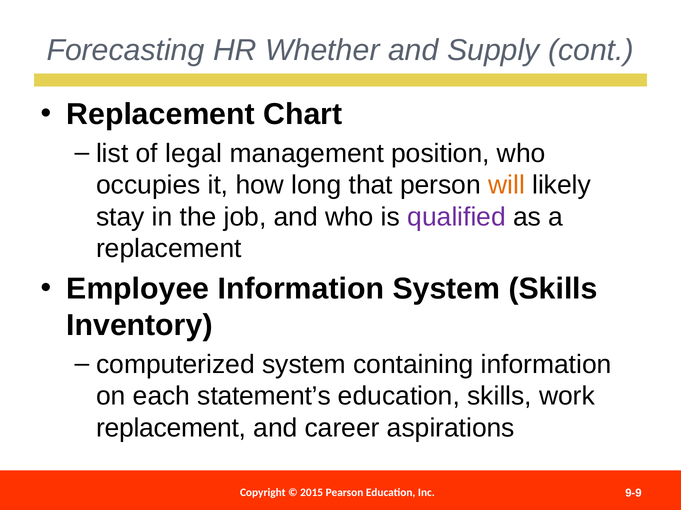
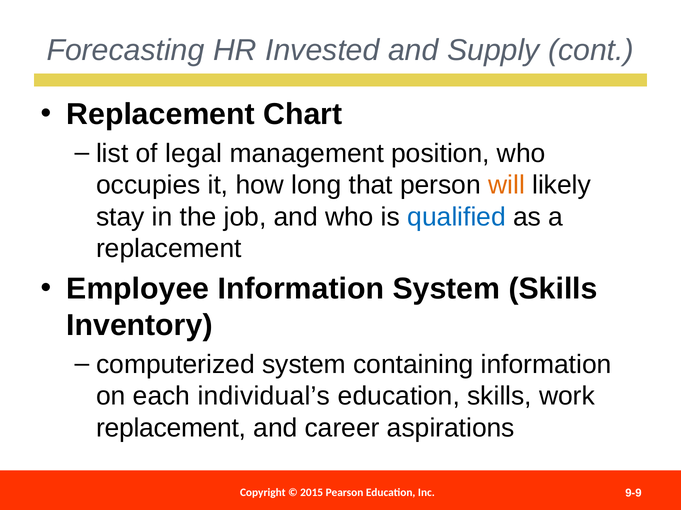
Whether: Whether -> Invested (322, 50)
qualified colour: purple -> blue (457, 217)
statement’s: statement’s -> individual’s (264, 397)
